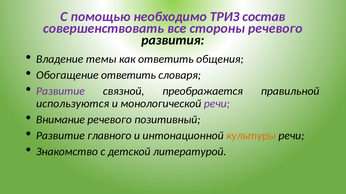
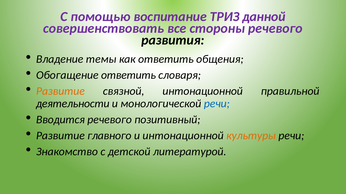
необходимо: необходимо -> воспитание (170, 17)
состав: состав -> данной (264, 17)
Развитие colour: purple -> orange (60, 91)
связной преображается: преображается -> интонационной (203, 91)
используются: используются -> деятельности (73, 104)
речи colour: purple -> blue (217, 104)
Внимание: Внимание -> Вводится (60, 120)
